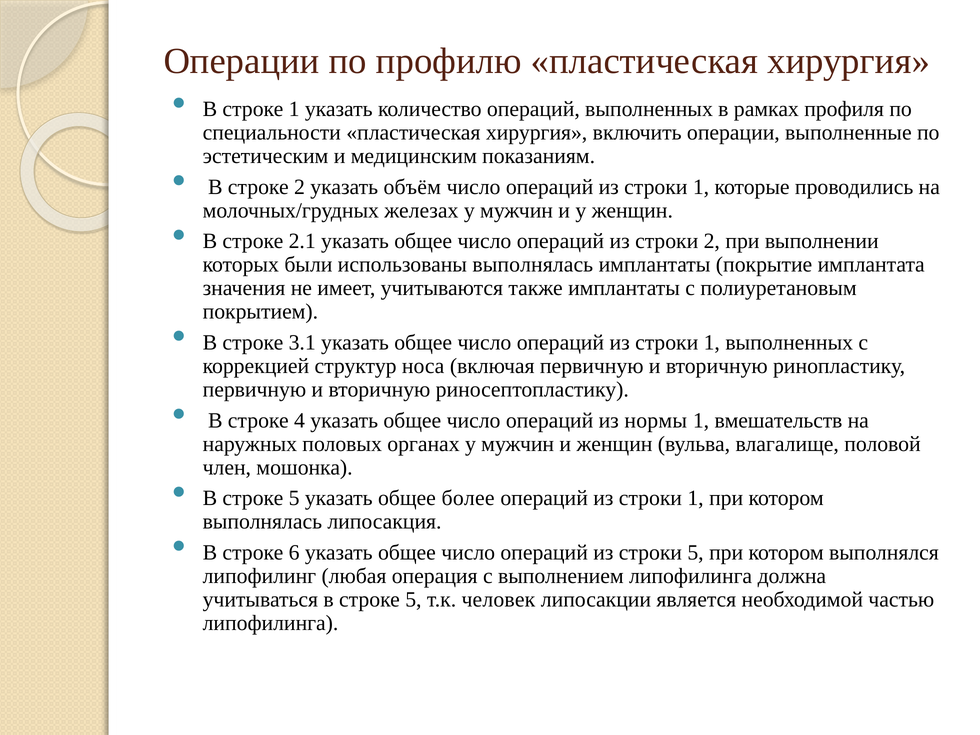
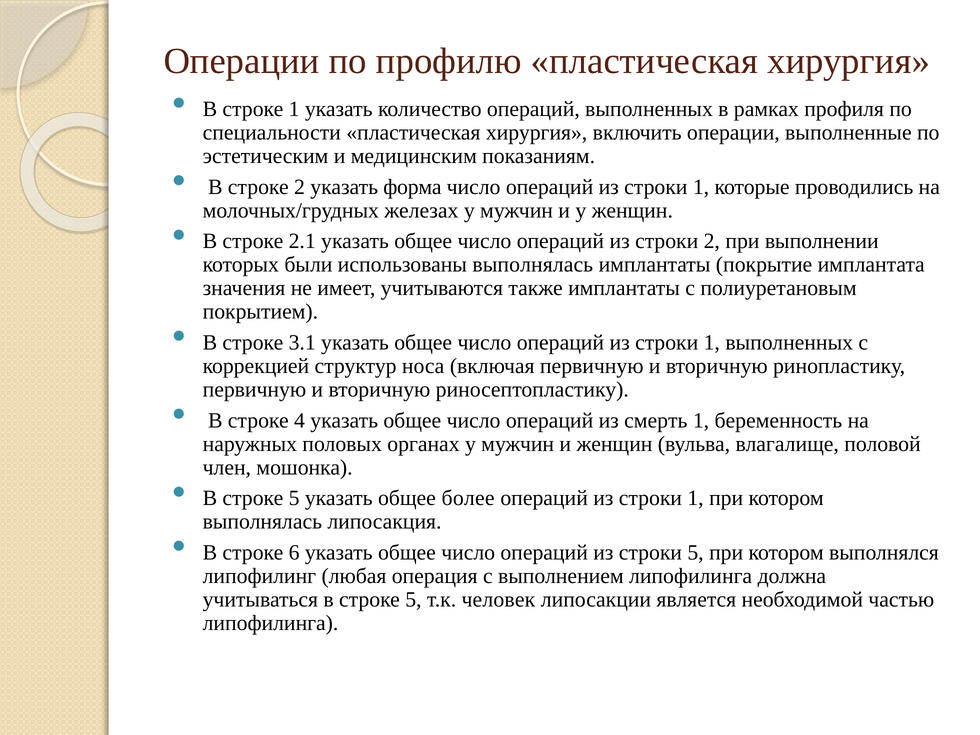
объём: объём -> форма (412, 187)
нормы: нормы -> смерть (656, 420)
вмешательств: вмешательств -> беременность (778, 420)
